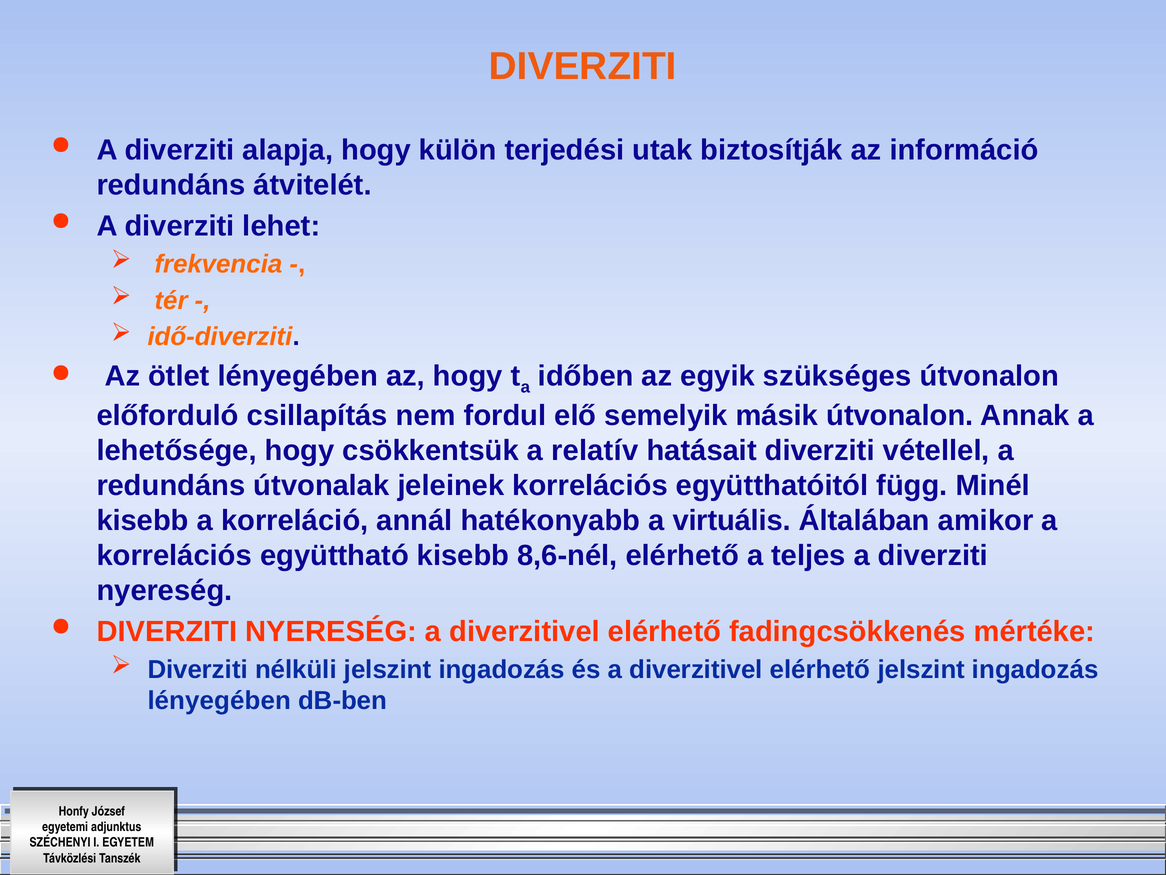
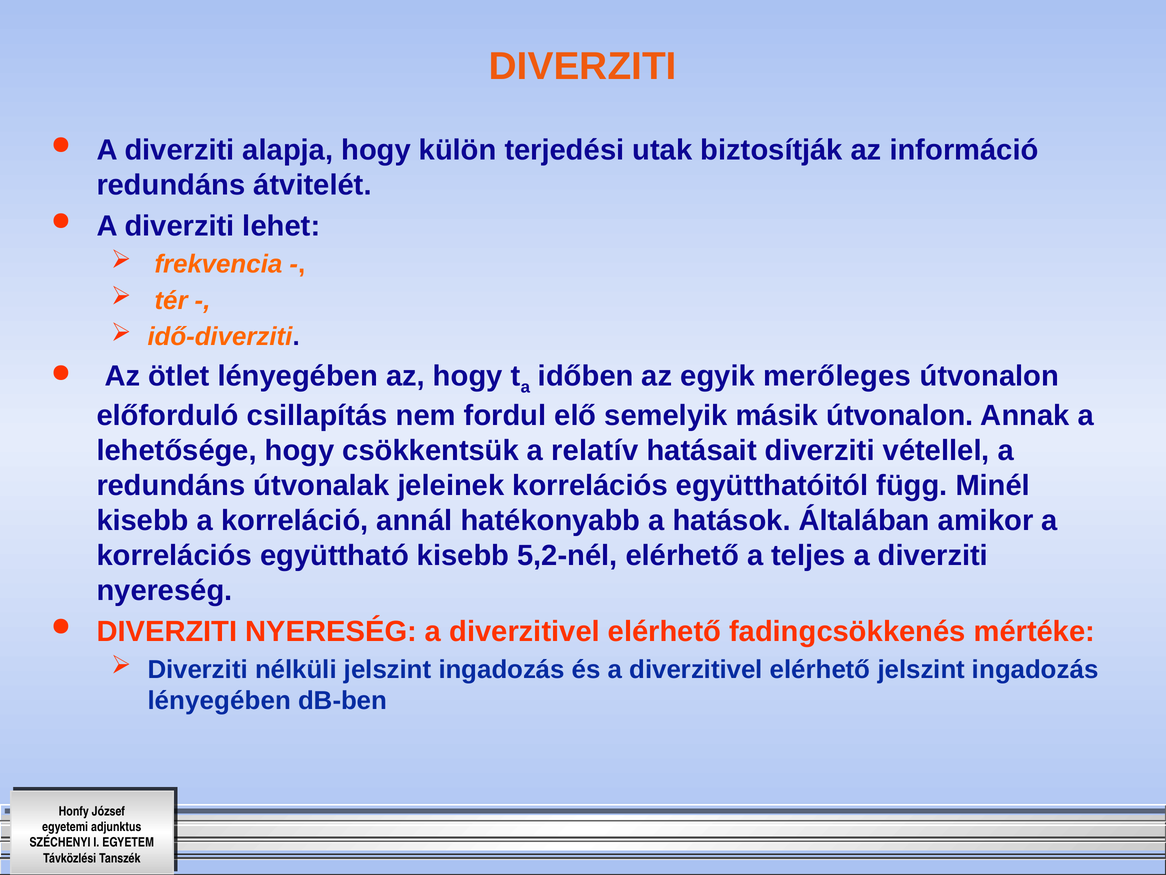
szükséges: szükséges -> merőleges (837, 376)
virtuális: virtuális -> hatások (732, 520)
8,6-nél: 8,6-nél -> 5,2-nél (567, 555)
